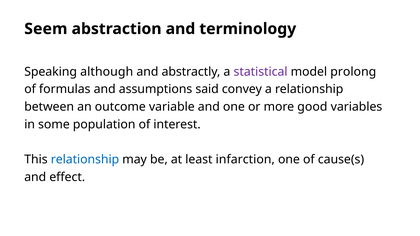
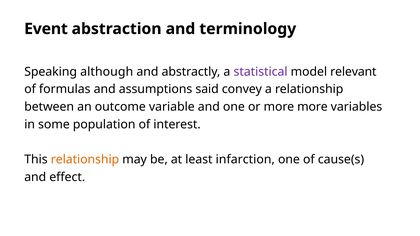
Seem: Seem -> Event (46, 29)
prolong: prolong -> relevant (353, 72)
more good: good -> more (312, 107)
relationship colour: blue -> orange (85, 160)
